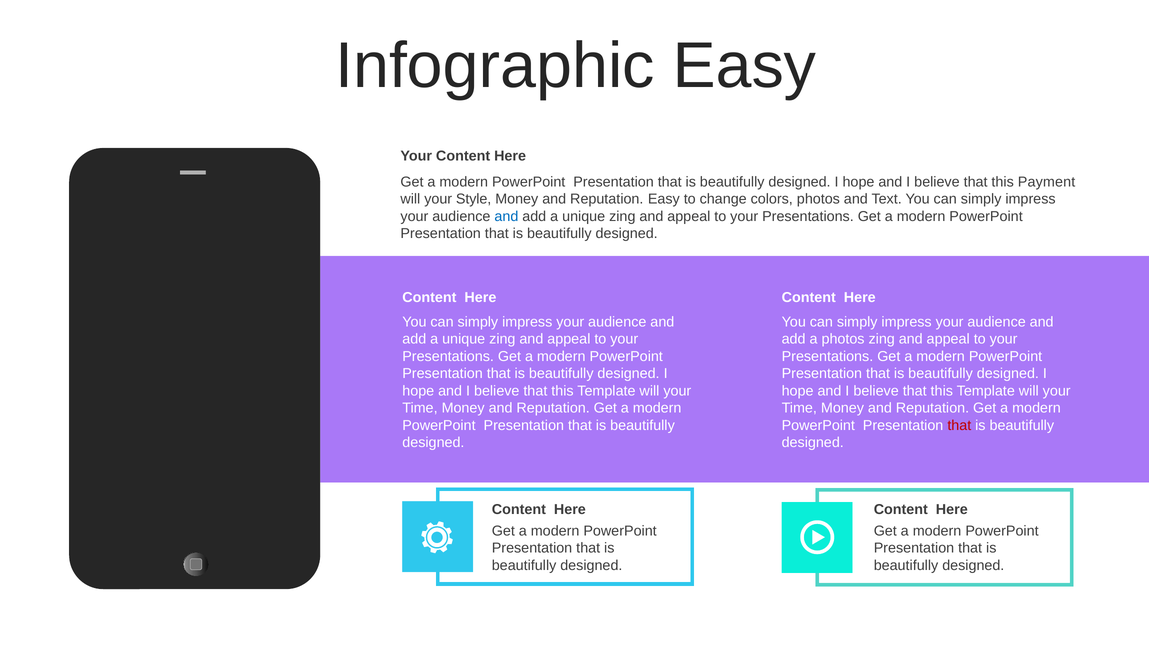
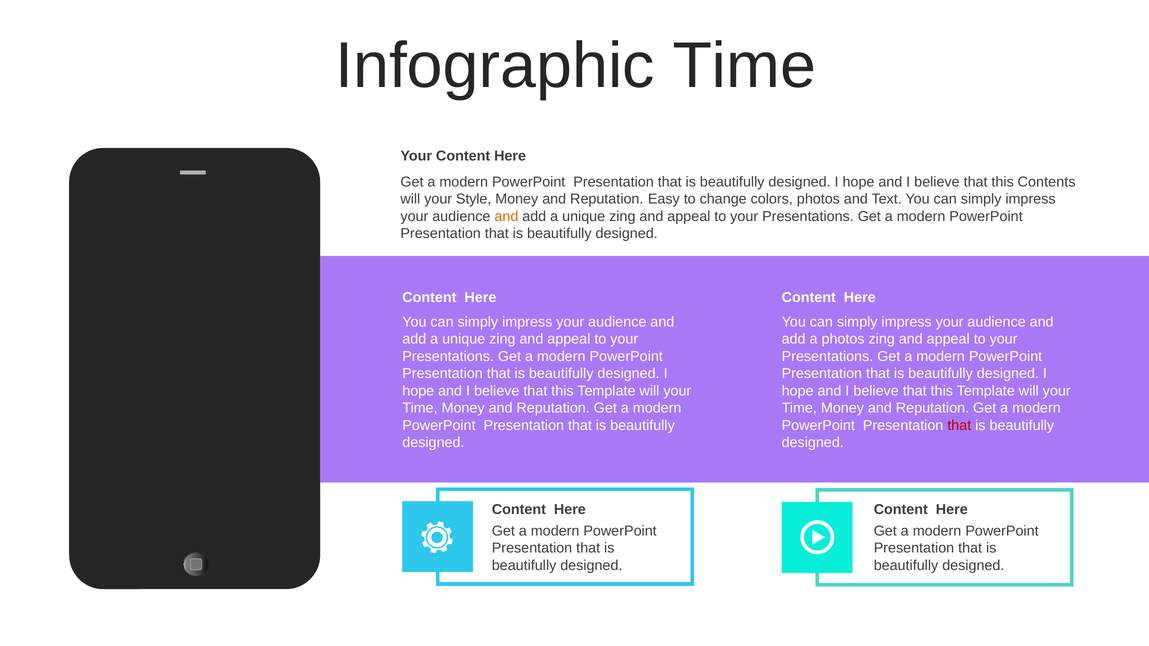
Infographic Easy: Easy -> Time (744, 66)
Payment: Payment -> Contents (1047, 182)
and colour: blue -> orange (506, 217)
